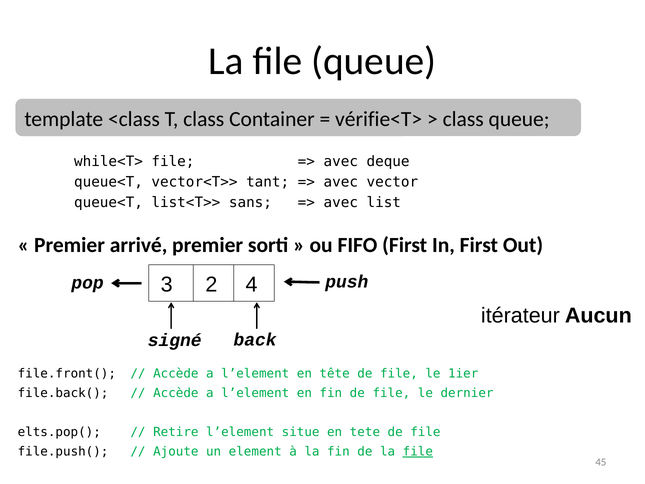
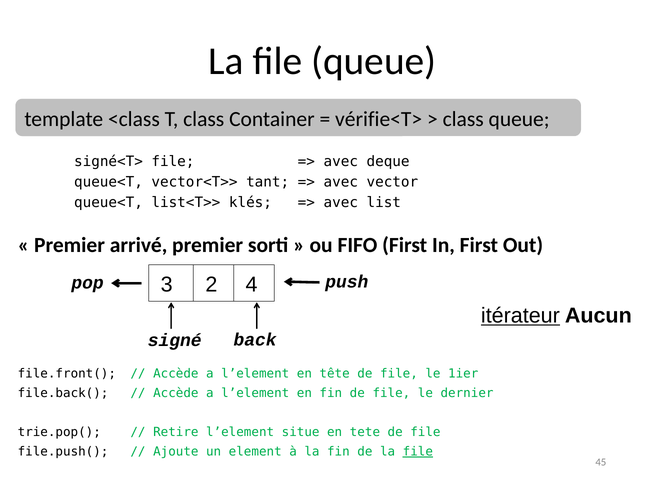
while<T>: while<T> -> signé<T> (108, 161)
sans: sans -> klés (250, 202)
itérateur underline: none -> present (520, 316)
elts.pop(: elts.pop( -> trie.pop( (59, 432)
